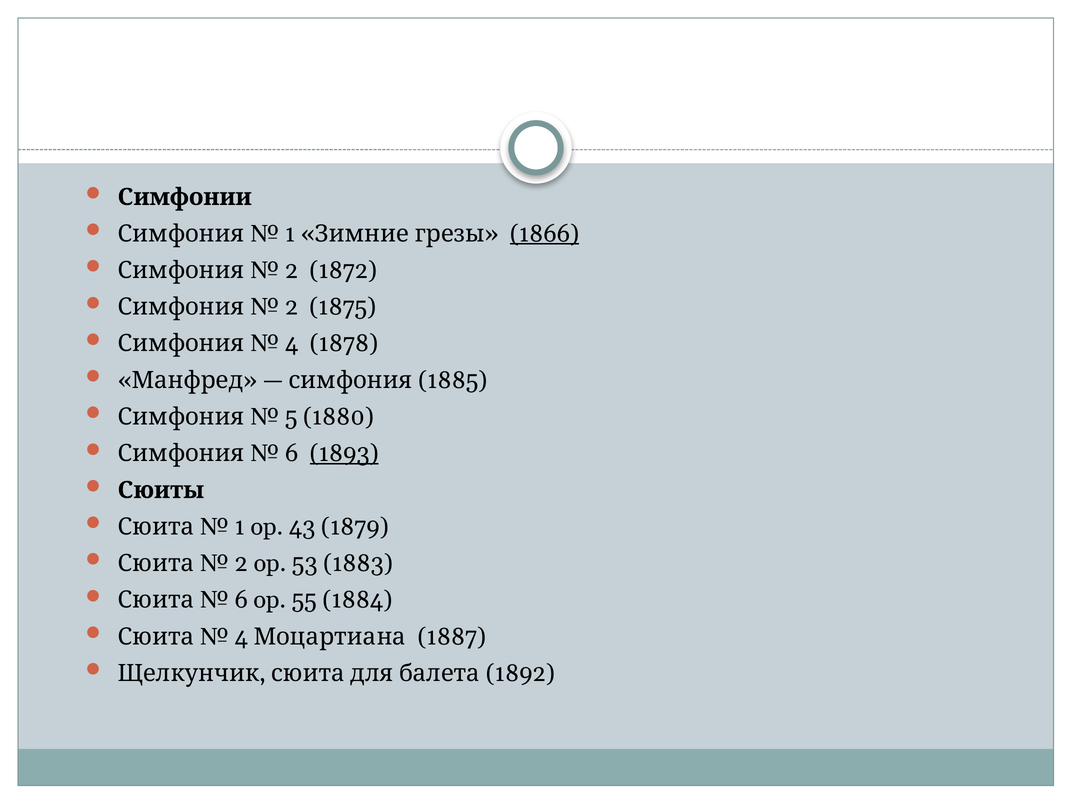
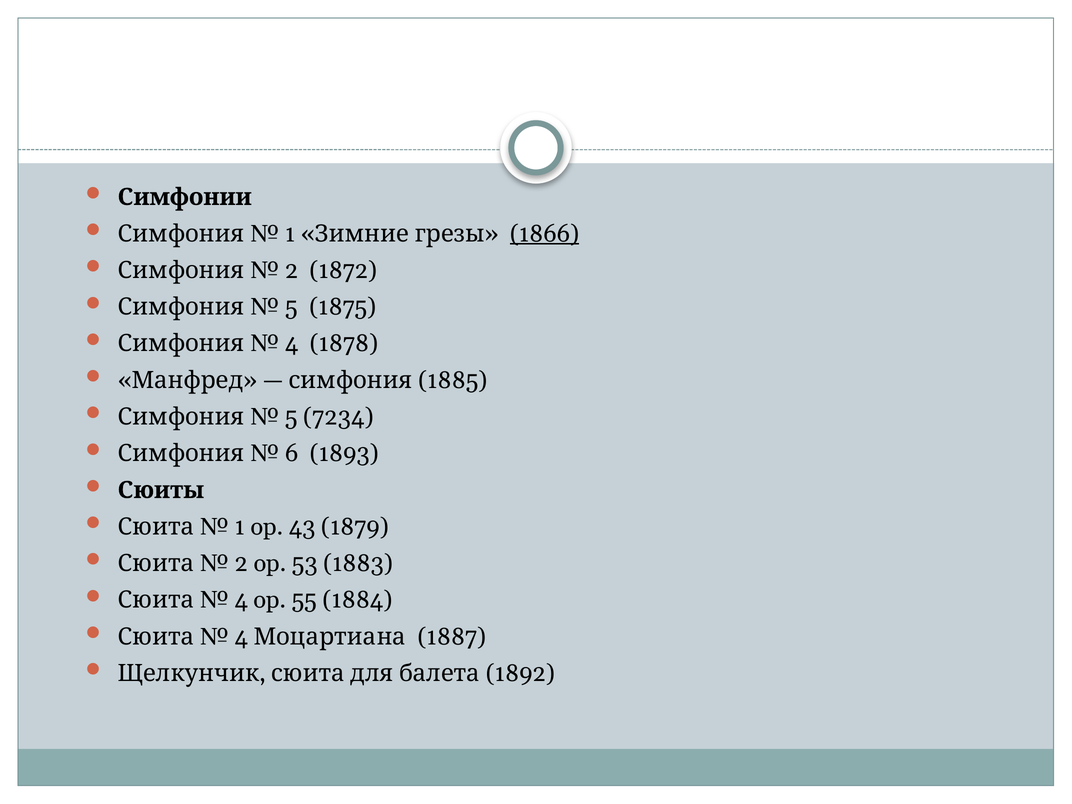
2: 2 -> 5 (291, 307)
1880: 1880 -> 7234 (338, 417)
1893 underline: present -> none (344, 454)
6: 6 -> 4 (241, 600)
